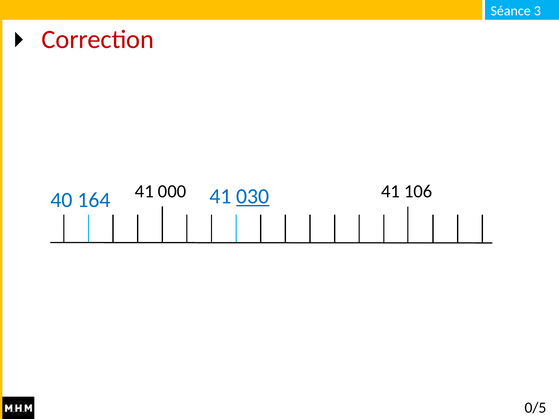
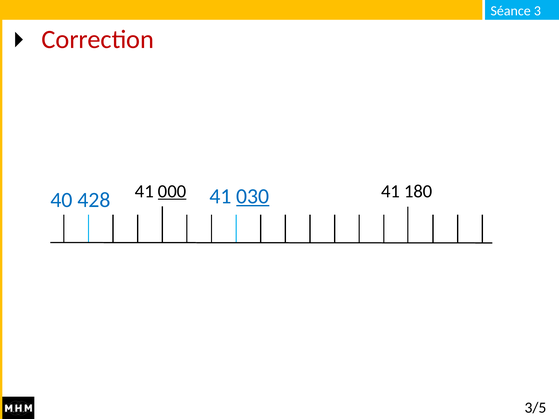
000 underline: none -> present (172, 191)
106: 106 -> 180 (418, 191)
164: 164 -> 428 (94, 200)
0/5: 0/5 -> 3/5 (535, 408)
